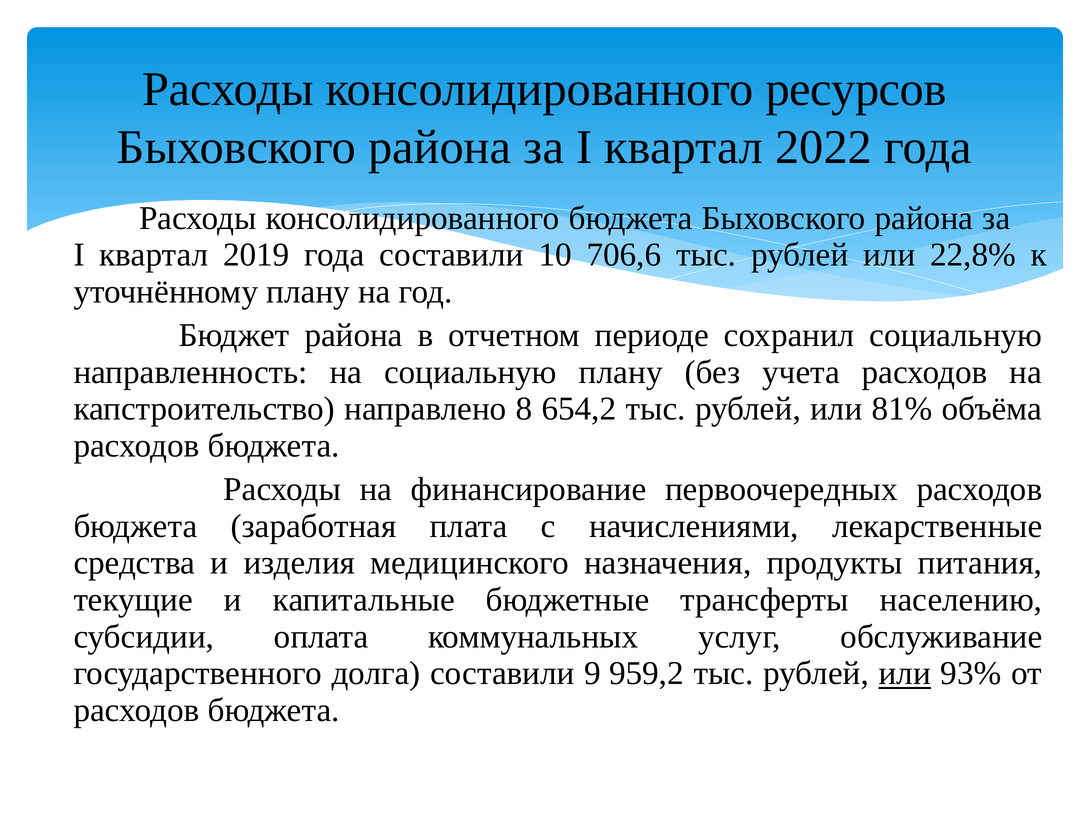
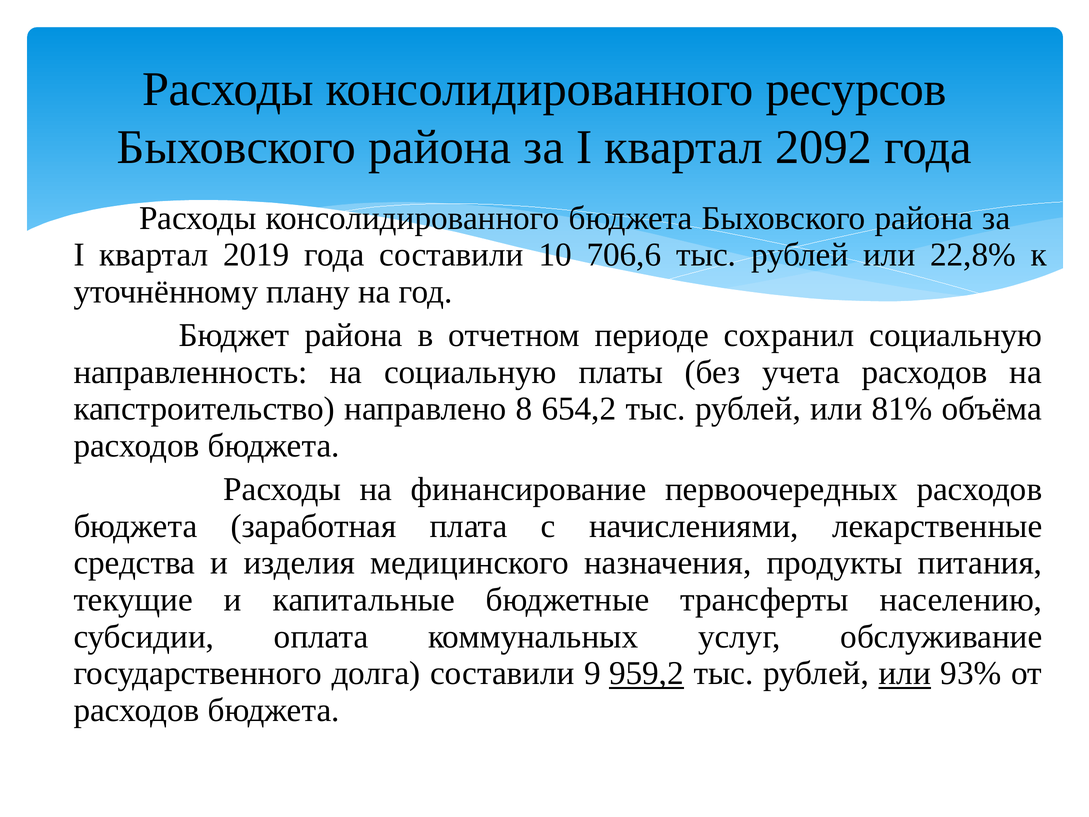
2022: 2022 -> 2092 (824, 147)
социальную плану: плану -> платы (621, 372)
959,2 underline: none -> present (647, 673)
